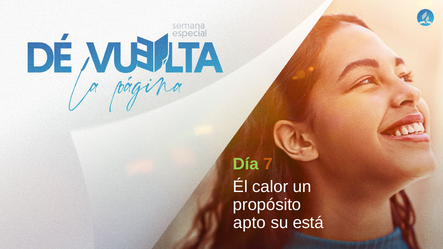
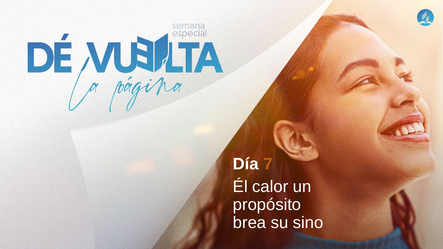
Día colour: light green -> white (246, 164)
apto: apto -> brea (250, 223)
está: está -> sino (308, 223)
